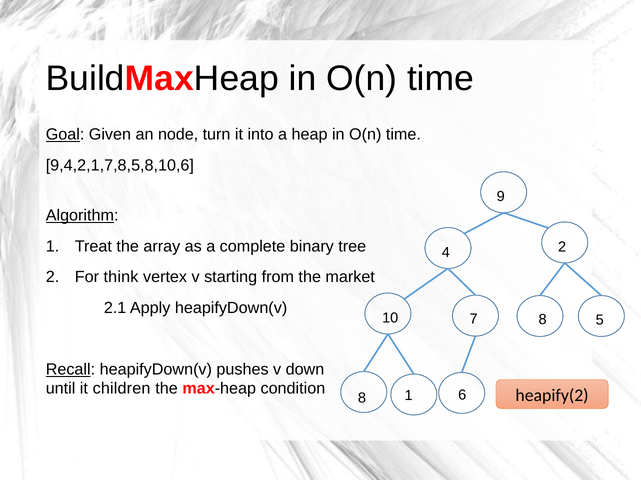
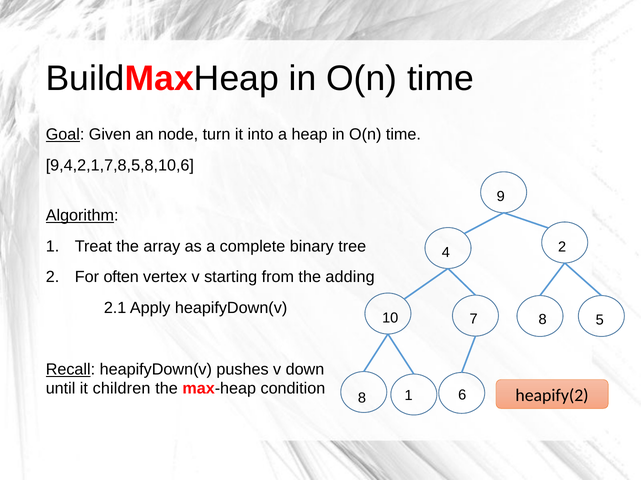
think: think -> often (121, 277)
market: market -> adding (350, 277)
